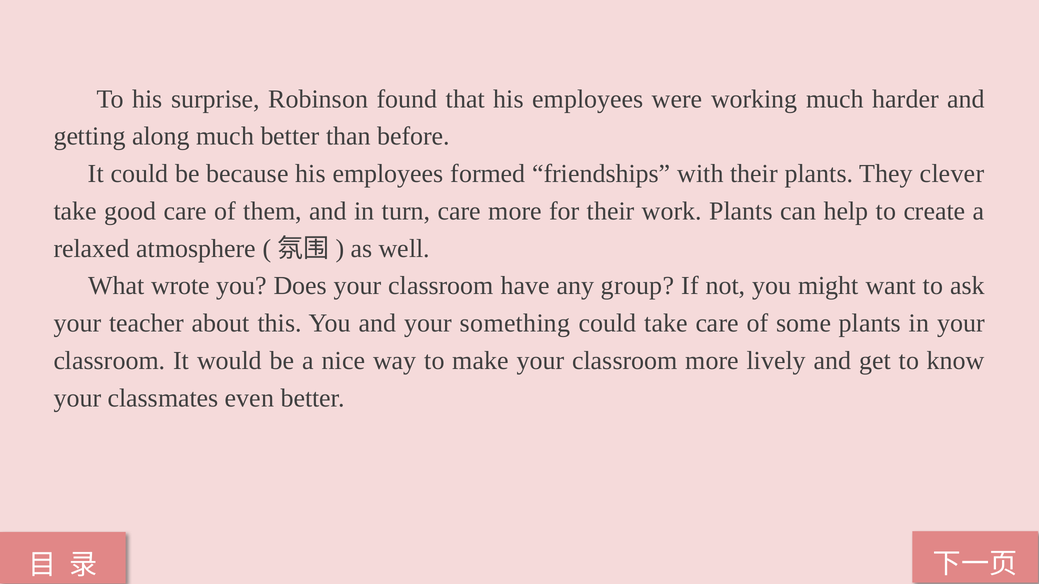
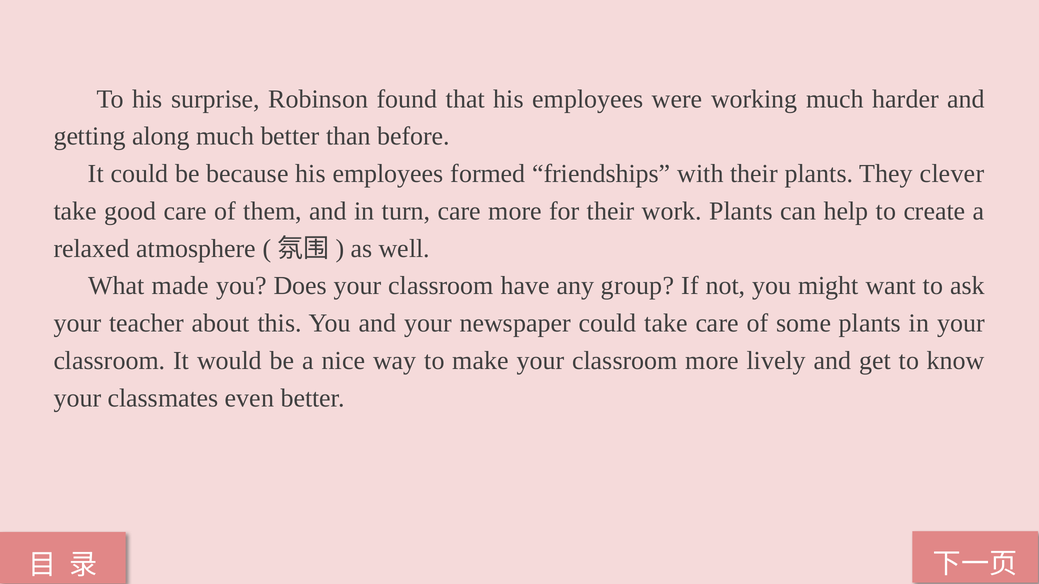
wrote: wrote -> made (180, 286)
something: something -> newspaper (515, 323)
